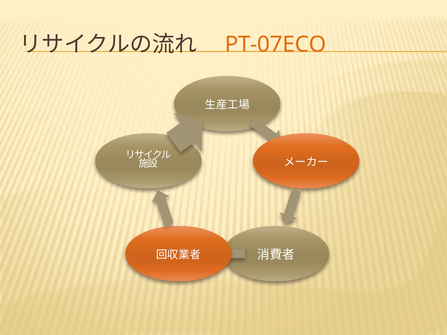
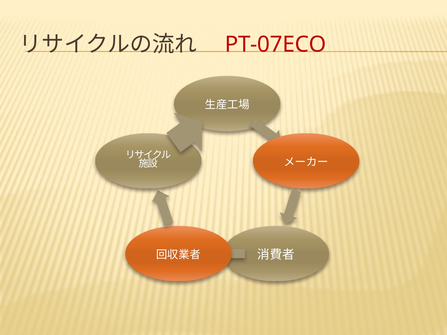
PT-07ECO colour: orange -> red (275, 44)
